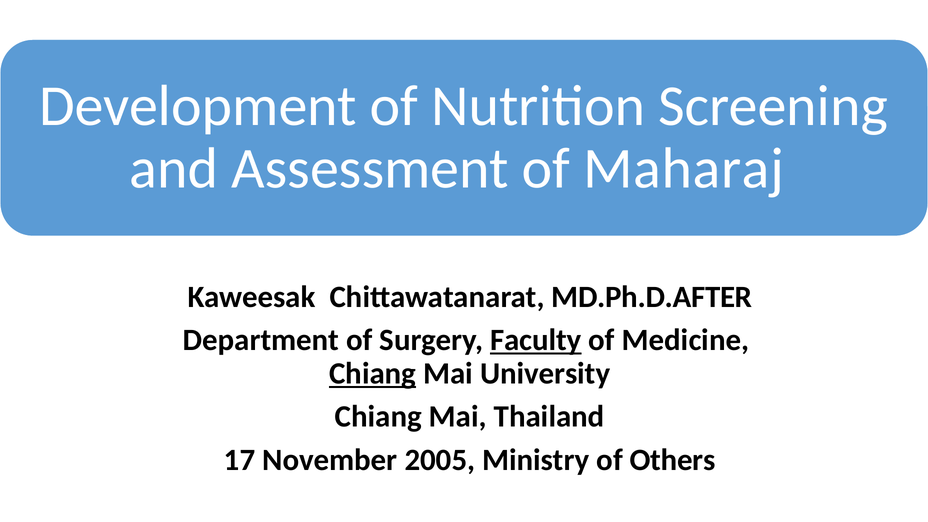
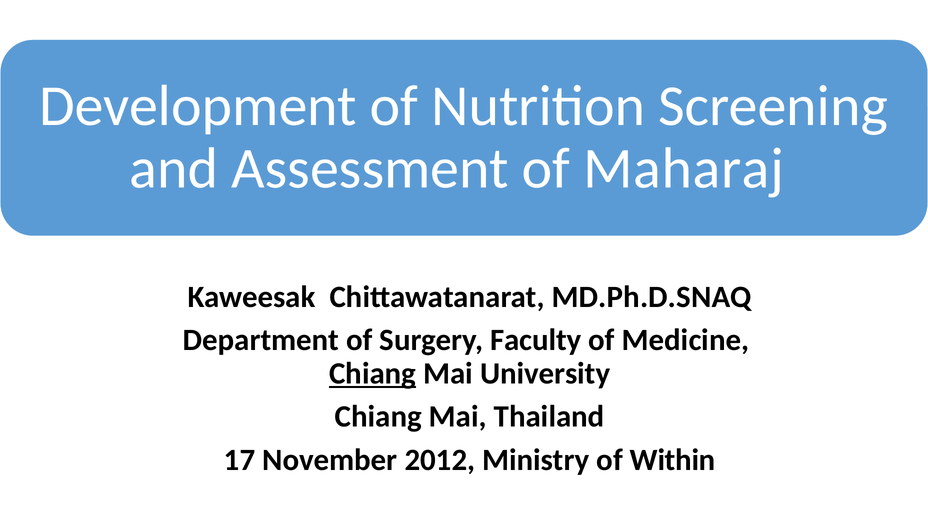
MD.Ph.D.AFTER: MD.Ph.D.AFTER -> MD.Ph.D.SNAQ (652, 297)
Faculty underline: present -> none (536, 340)
2005: 2005 -> 2012 (440, 460)
Others: Others -> Within (673, 460)
